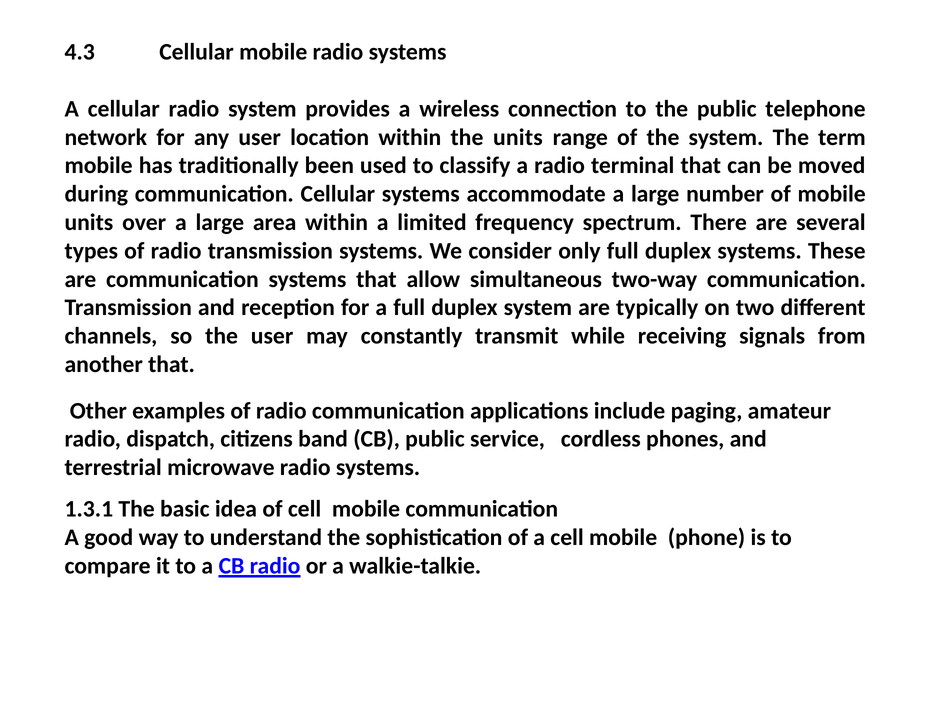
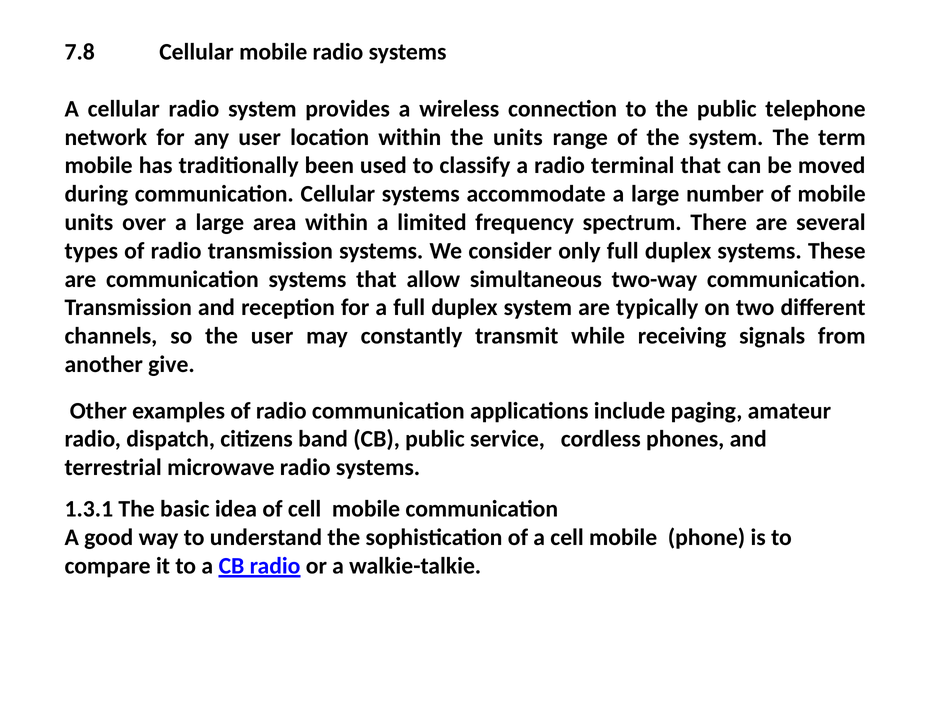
4.3: 4.3 -> 7.8 (80, 52)
another that: that -> give (171, 365)
